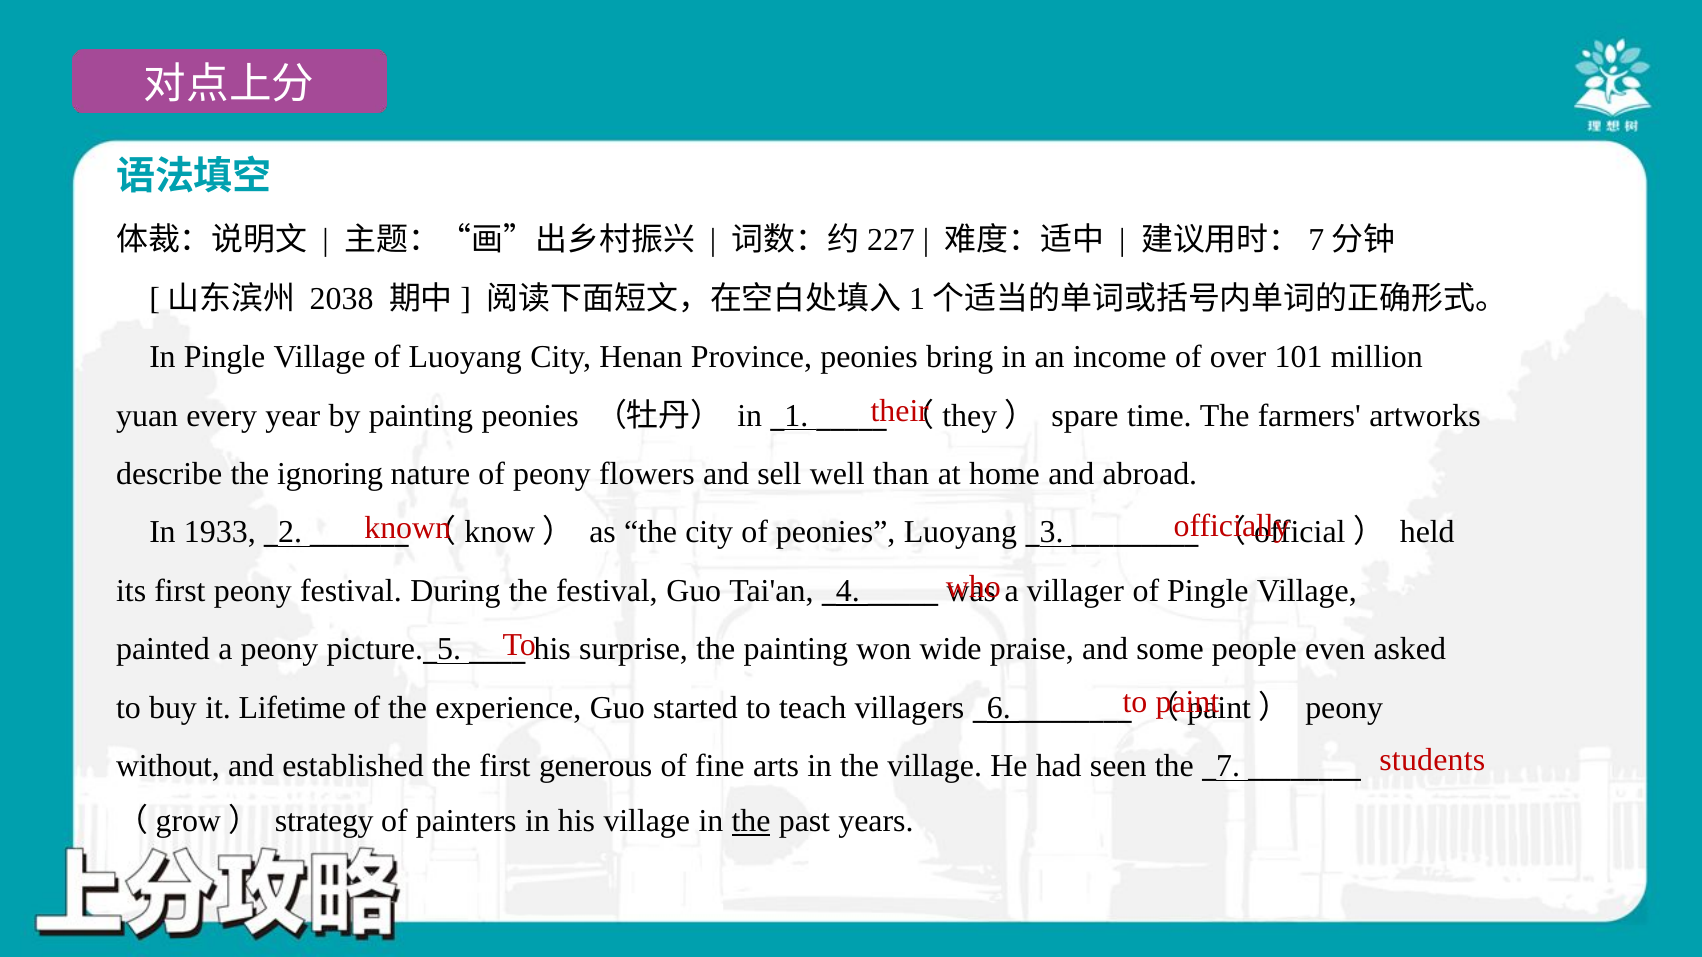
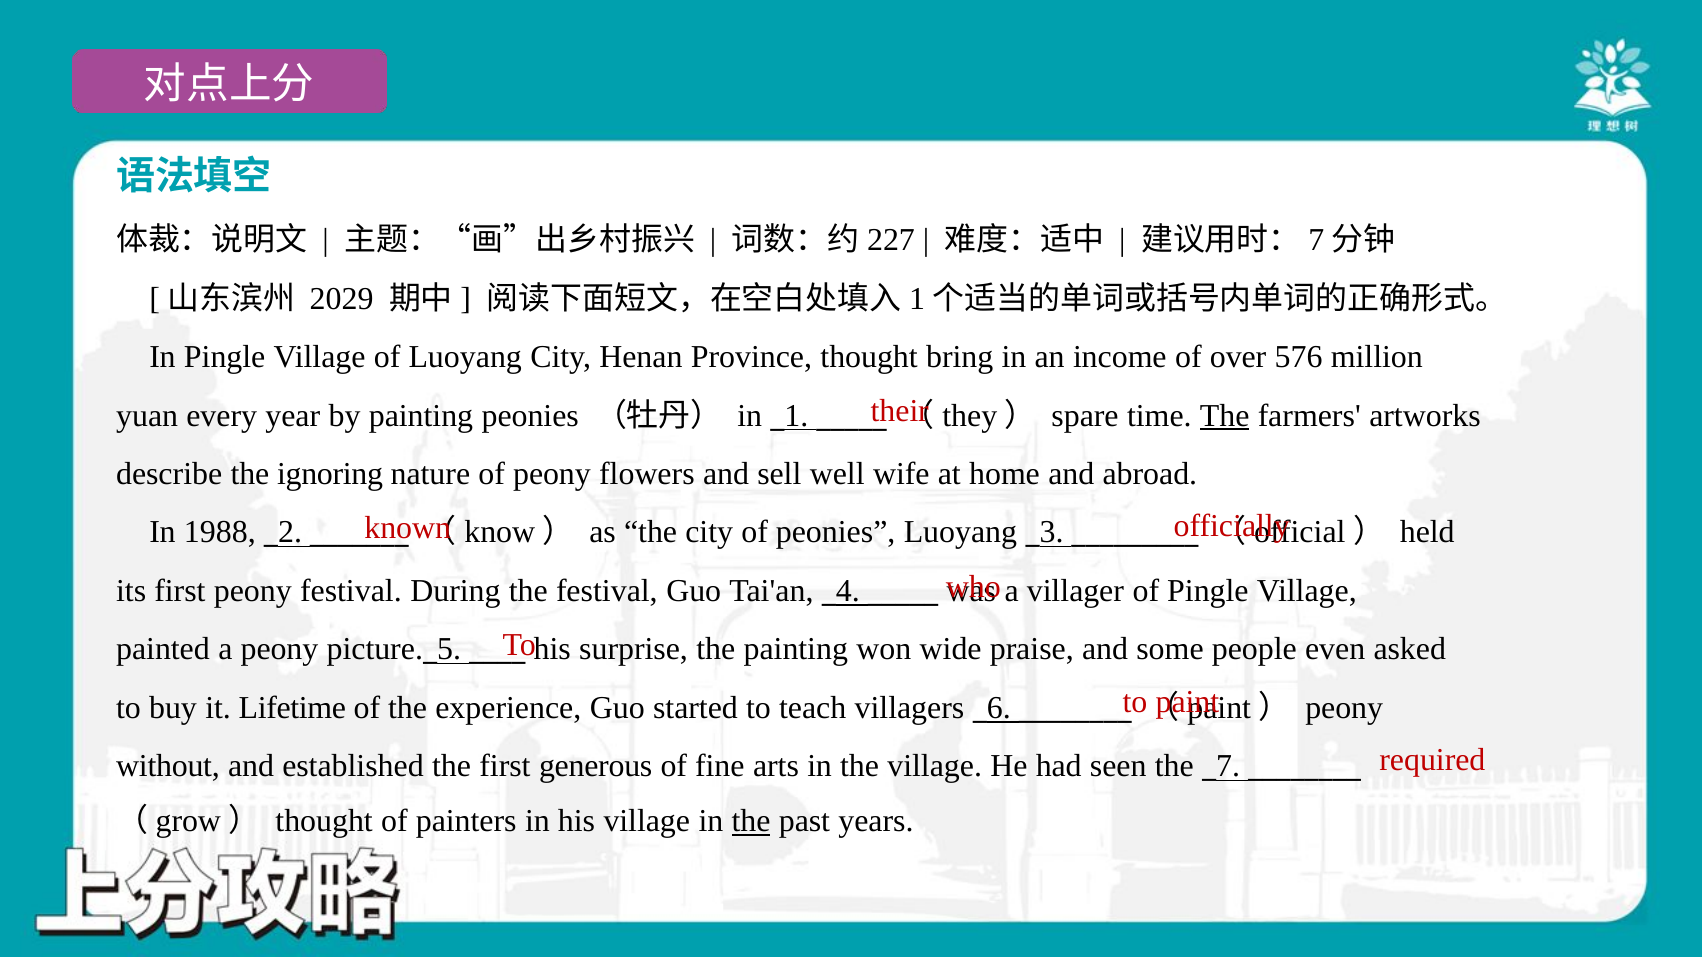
2038: 2038 -> 2029 (342, 299)
Province peonies: peonies -> thought (869, 357)
101: 101 -> 576 (1299, 357)
The underline: none -> present (1225, 416)
than: than -> wife (901, 474)
1933: 1933 -> 1988 (220, 533)
students: students -> required (1432, 761)
（grow） strategy: strategy -> thought (324, 822)
